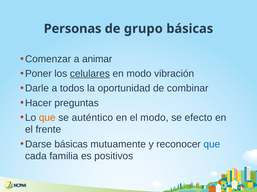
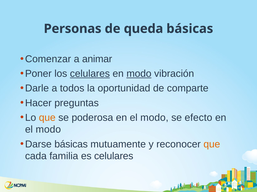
grupo: grupo -> queda (143, 29)
modo underline: none -> present (139, 74)
combinar: combinar -> comparte (188, 89)
auténtico: auténtico -> poderosa (92, 118)
frente: frente -> modo (48, 130)
que colour: blue -> orange (212, 145)
es positivos: positivos -> celulares (114, 157)
